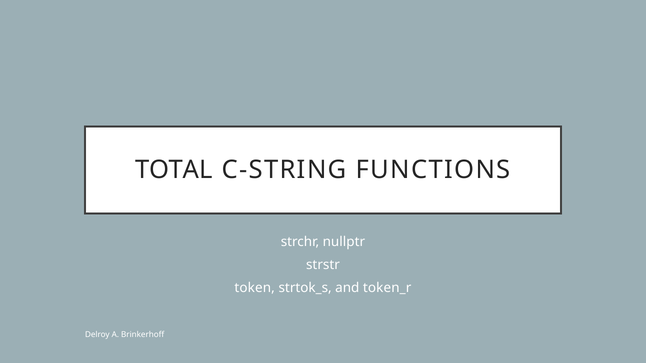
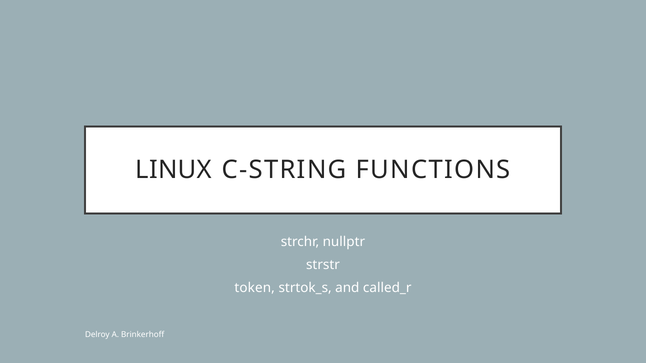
TOTAL: TOTAL -> LINUX (174, 170)
token_r: token_r -> called_r (387, 288)
